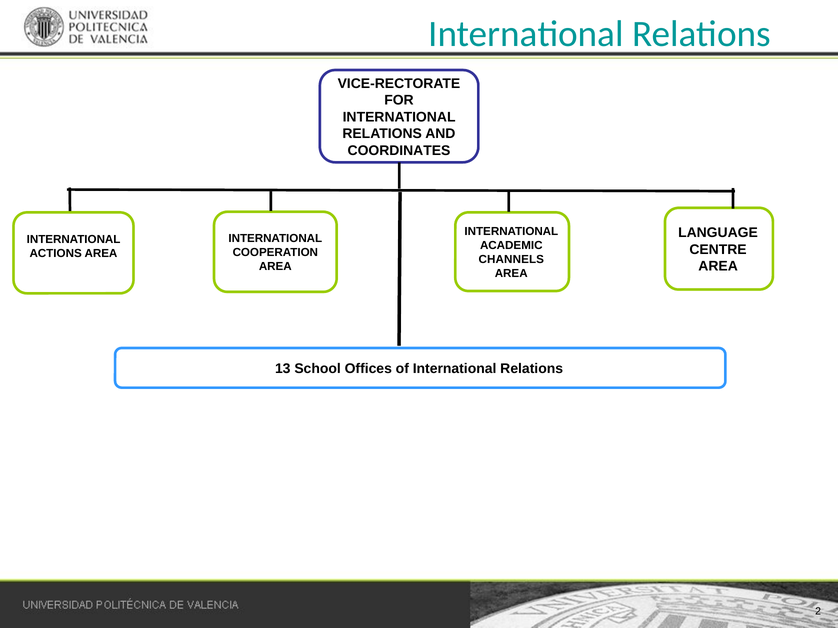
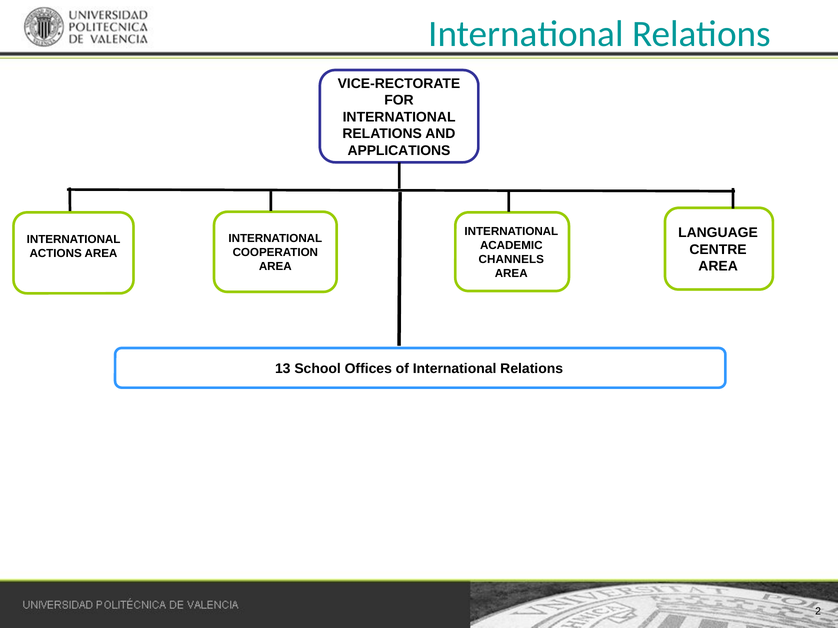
COORDINATES: COORDINATES -> APPLICATIONS (399, 151)
